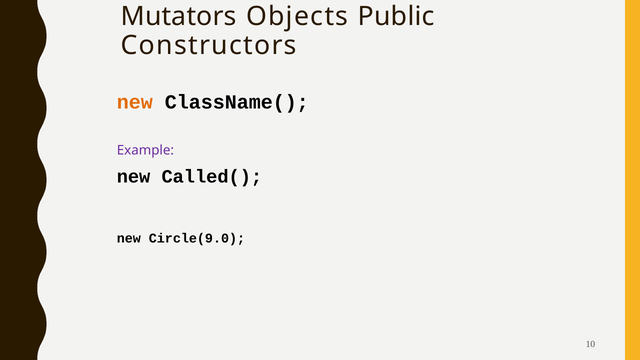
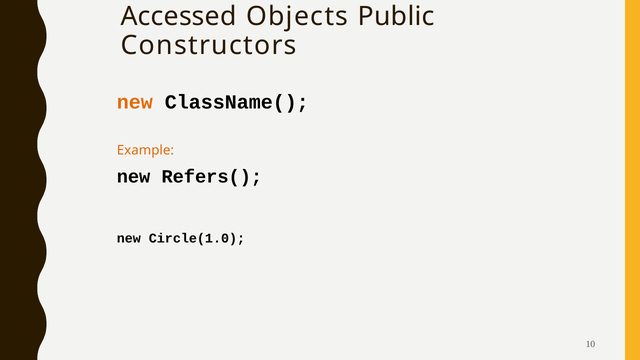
Mutators: Mutators -> Accessed (179, 17)
Example colour: purple -> orange (145, 150)
Called(: Called( -> Refers( (212, 177)
Circle(9.0: Circle(9.0 -> Circle(1.0 (197, 238)
